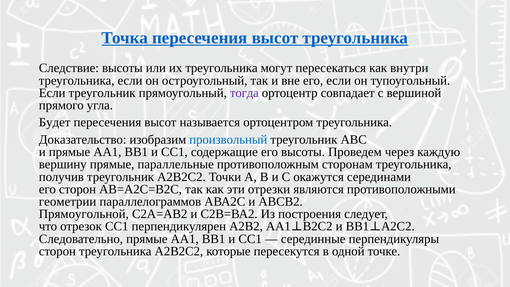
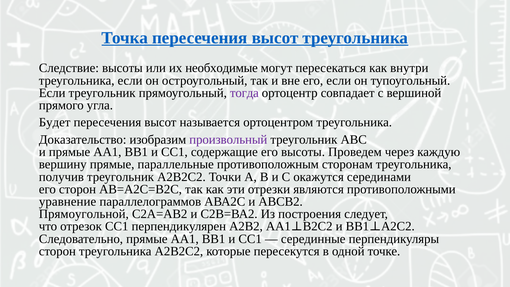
их треугольника: треугольника -> необходимые (222, 68)
произвольный colour: blue -> purple (228, 140)
геометрии: геометрии -> уравнение (68, 202)
